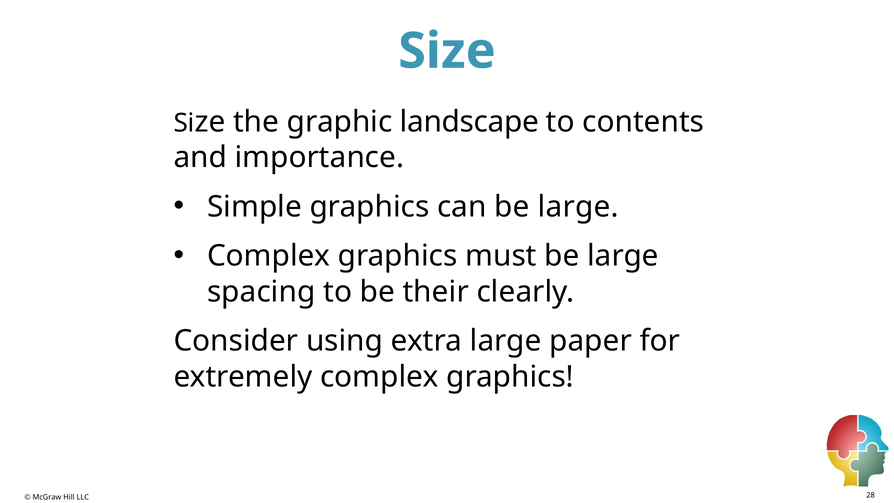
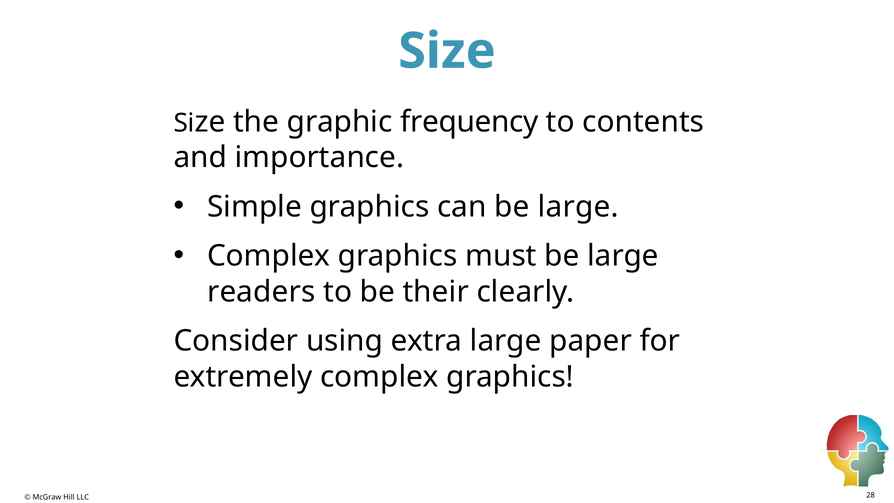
landscape: landscape -> frequency (469, 122)
spacing: spacing -> readers (261, 292)
